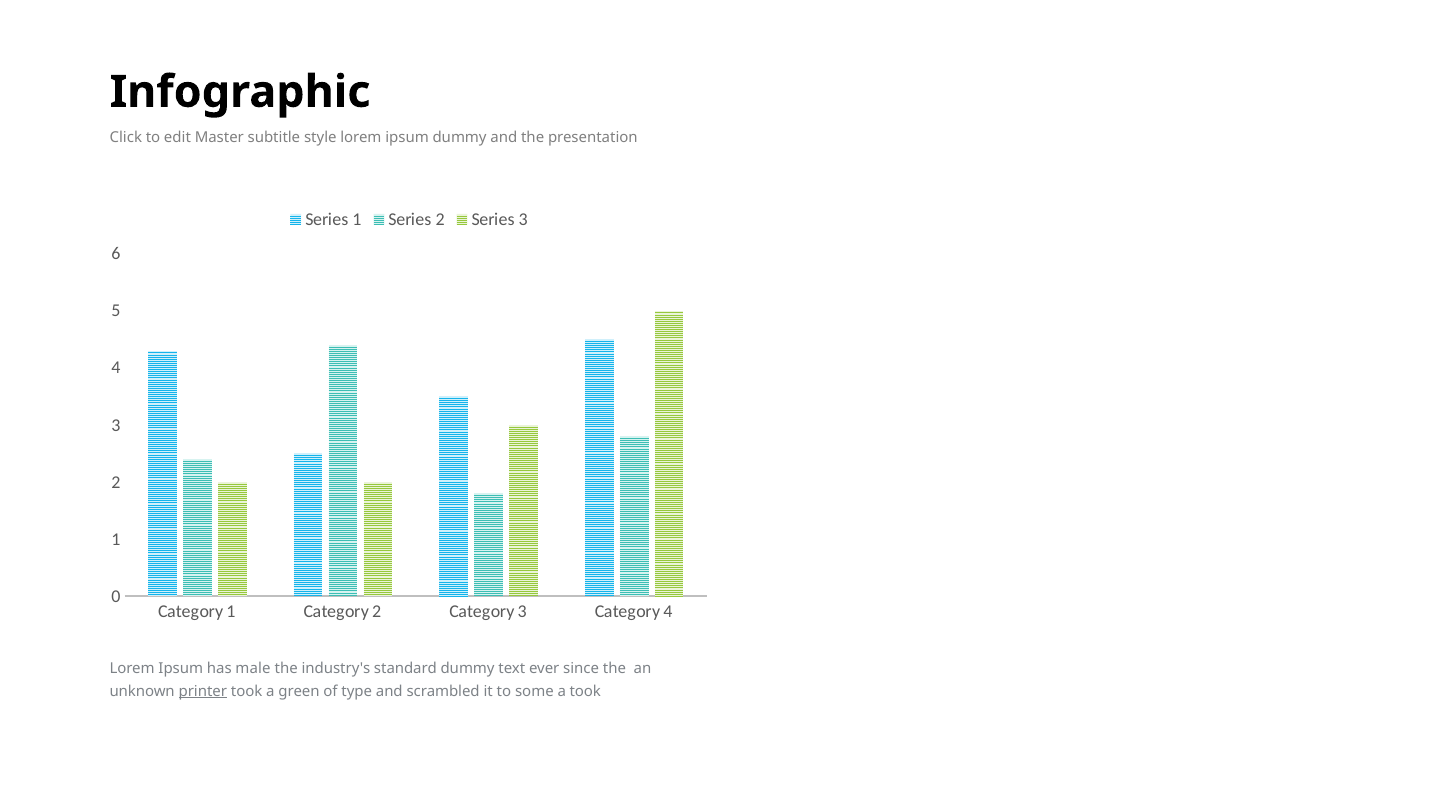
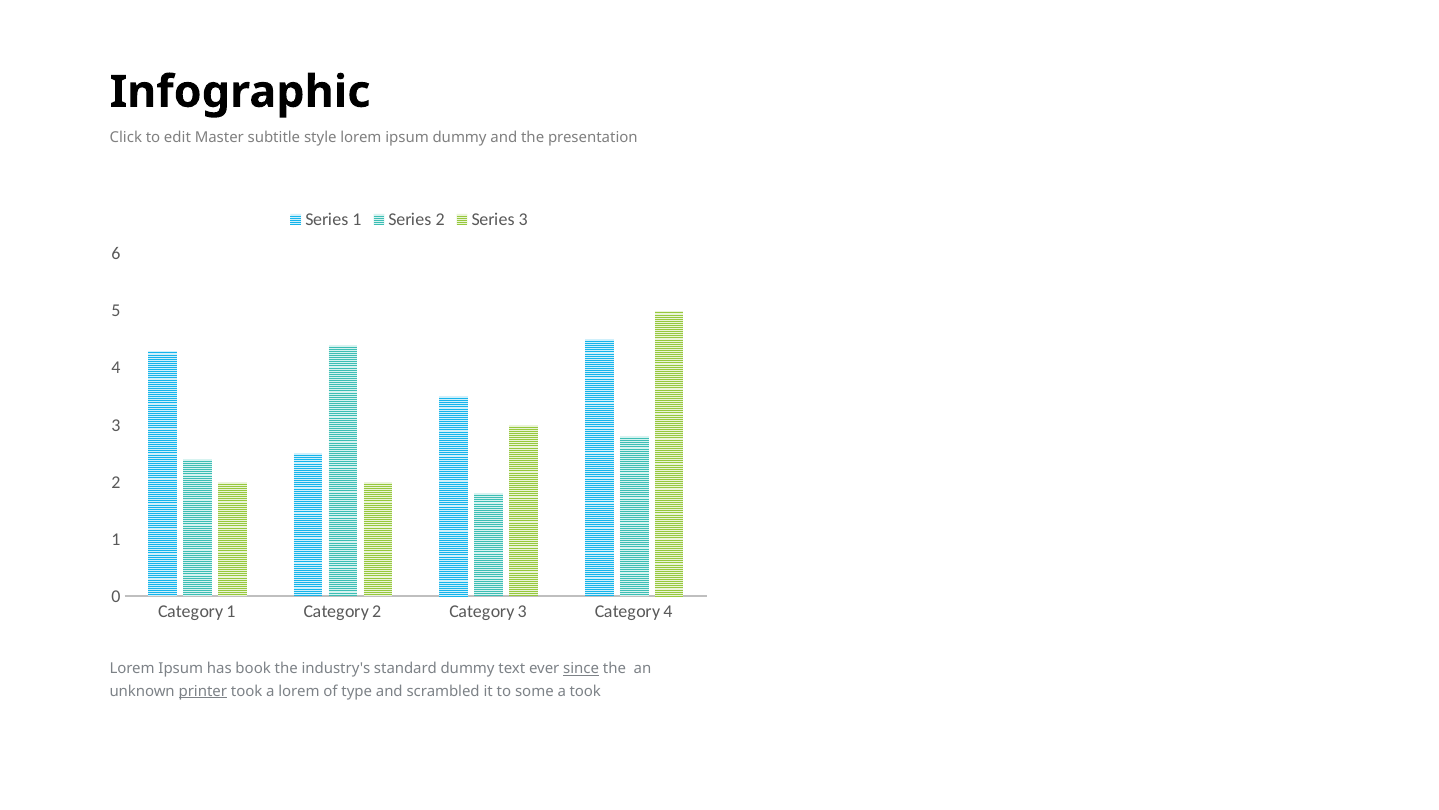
male: male -> book (253, 668)
since underline: none -> present (581, 668)
a green: green -> lorem (299, 691)
